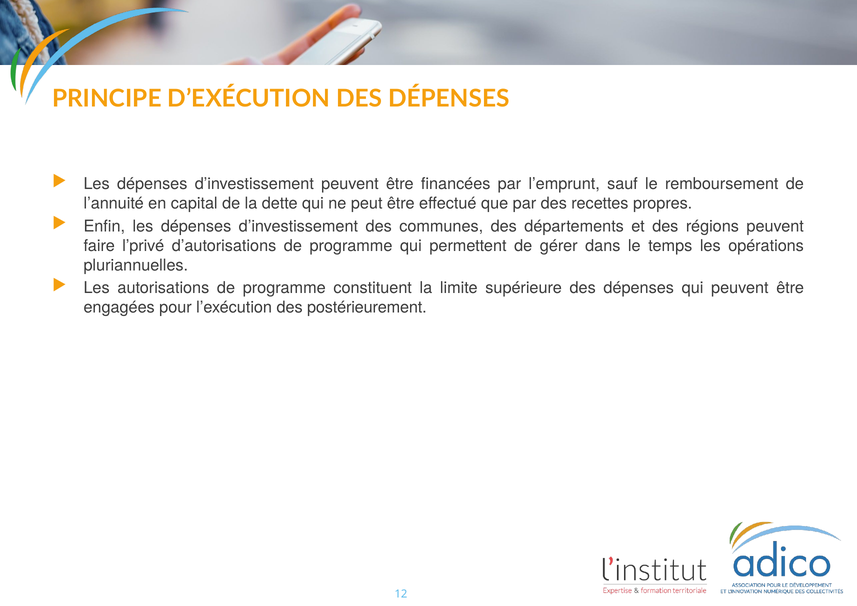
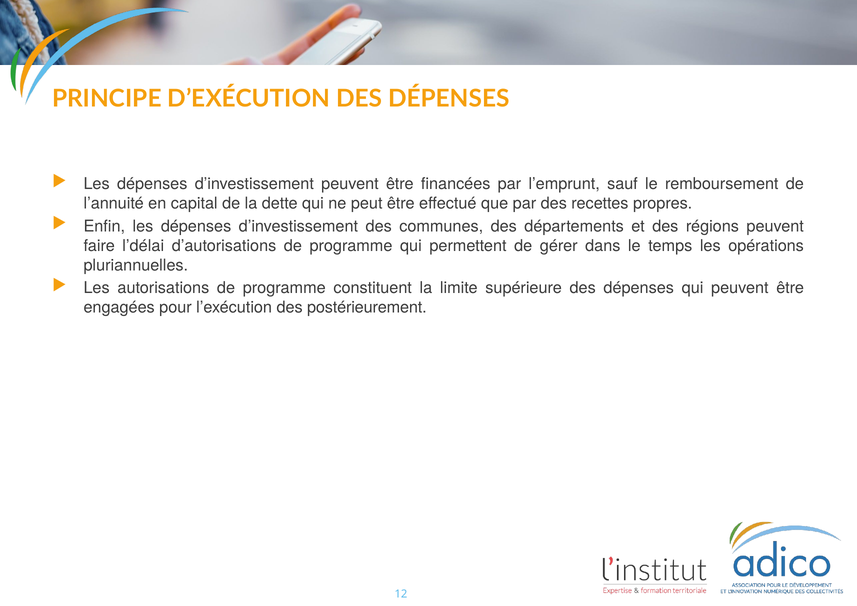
l’privé: l’privé -> l’délai (143, 246)
